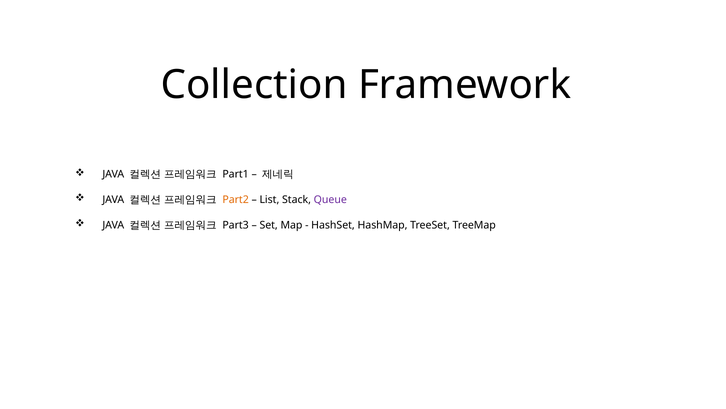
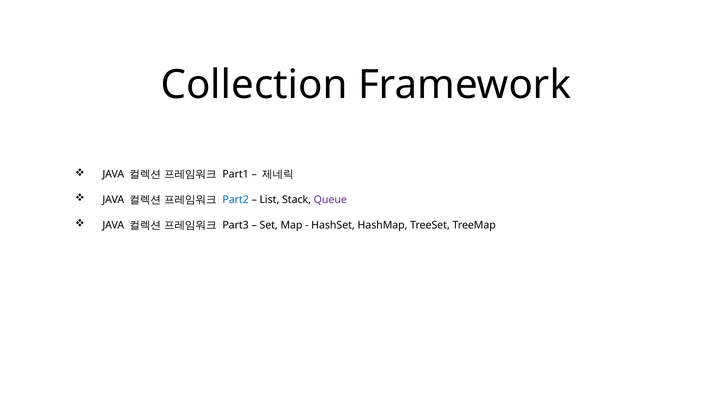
Part2 colour: orange -> blue (236, 199)
